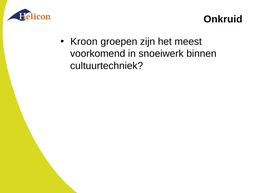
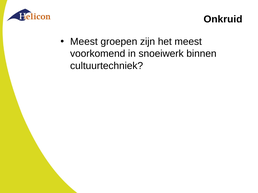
Kroon: Kroon -> Meest (84, 42)
